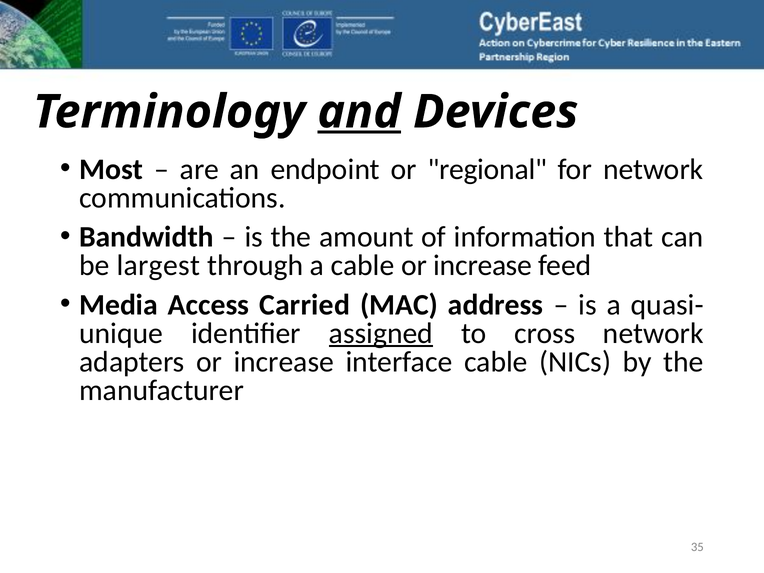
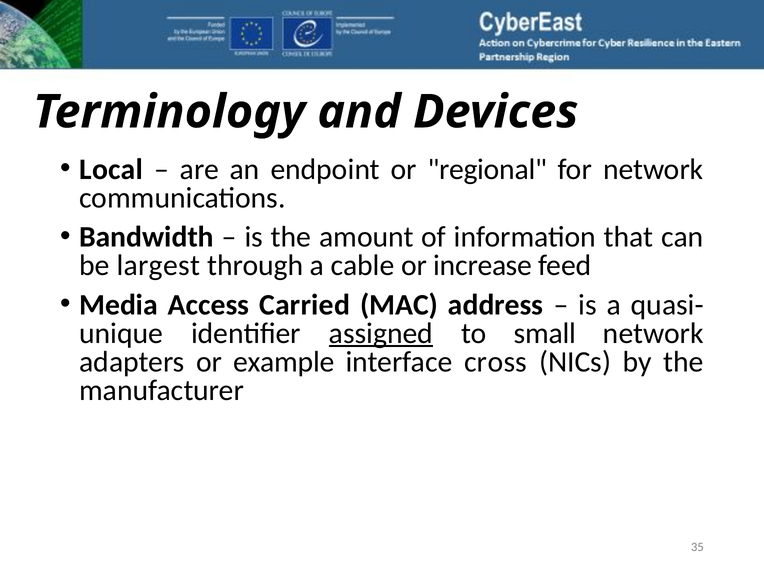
and underline: present -> none (359, 112)
Most: Most -> Local (111, 169)
cross: cross -> small (545, 333)
adapters or increase: increase -> example (284, 362)
interface cable: cable -> cross (496, 362)
